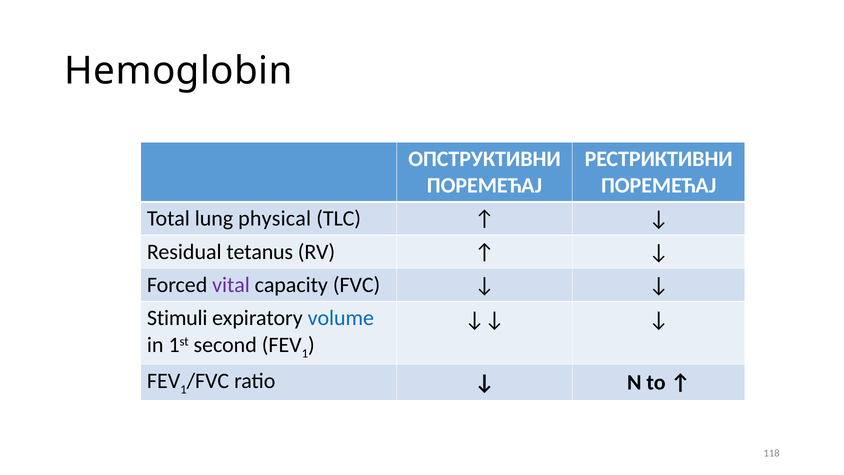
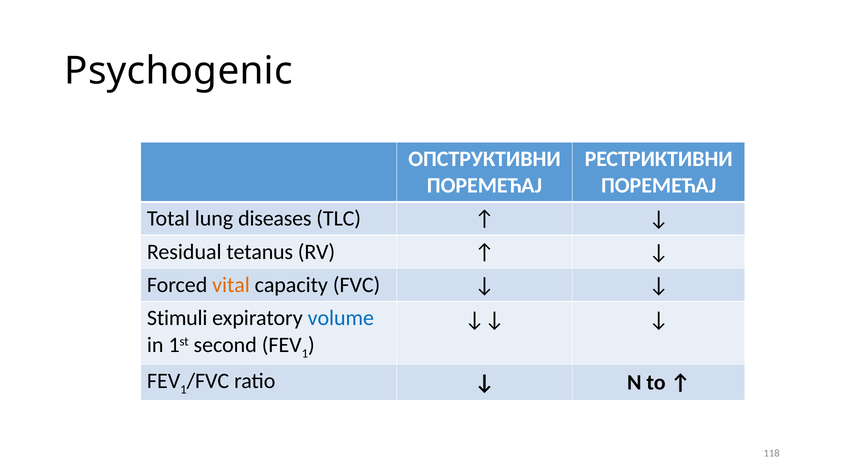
Hemoglobin: Hemoglobin -> Psychogenic (178, 71)
physical: physical -> diseases (275, 219)
vital colour: purple -> orange (231, 285)
